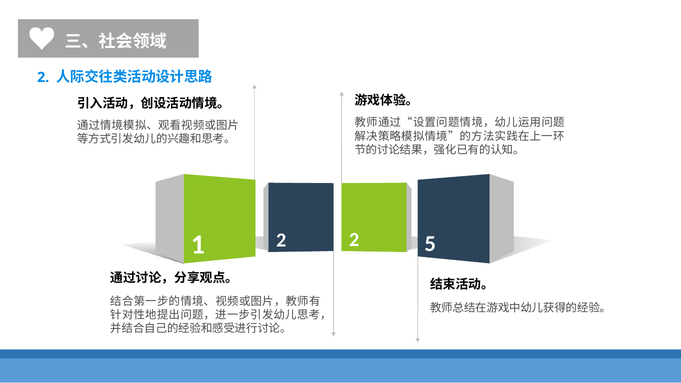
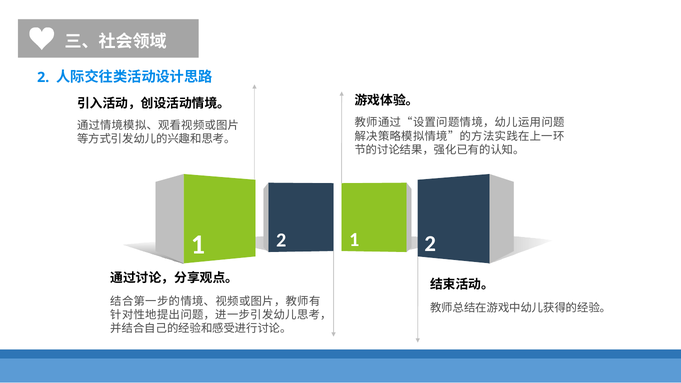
2 2: 2 -> 1 (354, 240)
1 5: 5 -> 2 (430, 244)
